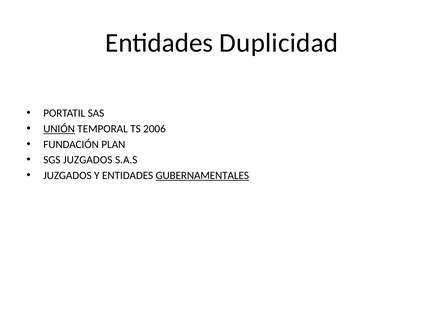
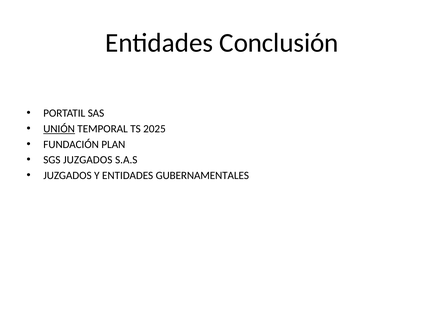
Duplicidad: Duplicidad -> Conclusión (279, 43)
2006: 2006 -> 2025 (154, 129)
GUBERNAMENTALES underline: present -> none (202, 175)
